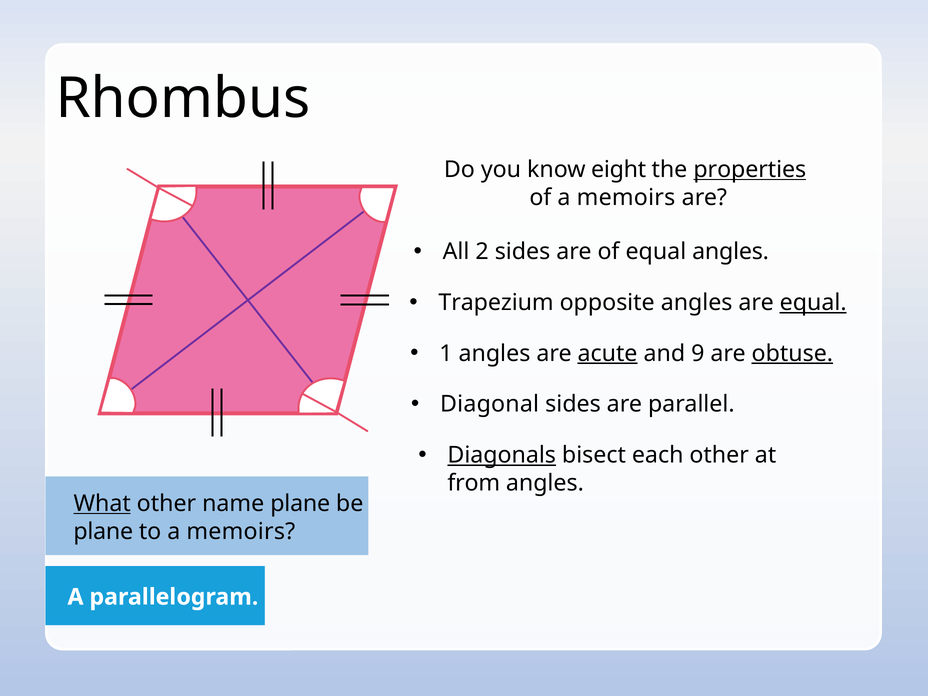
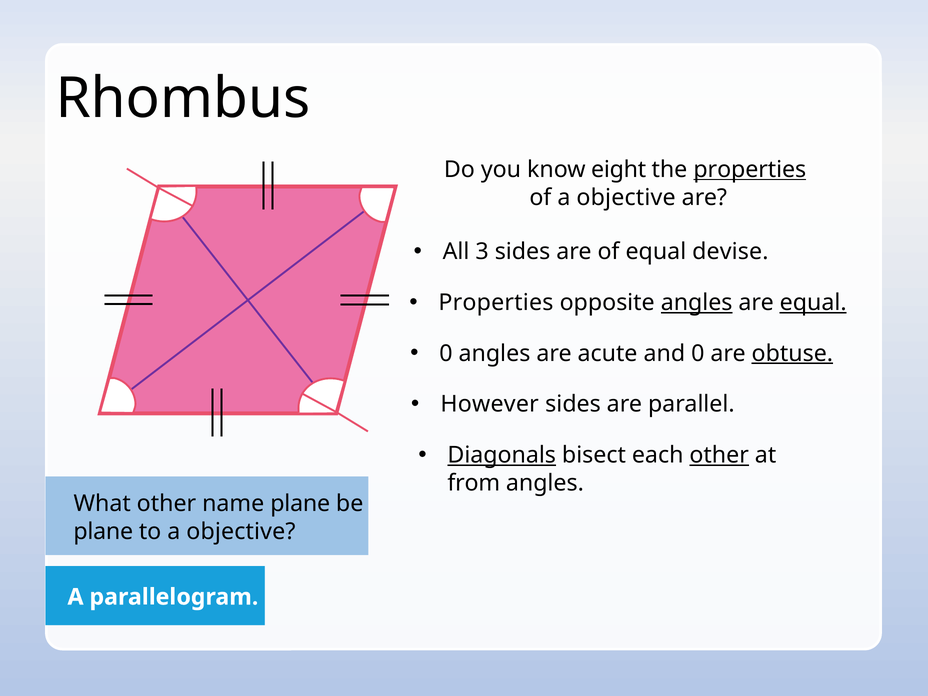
of a memoirs: memoirs -> objective (626, 197)
2: 2 -> 3 (482, 252)
equal angles: angles -> devise (730, 252)
Trapezium: Trapezium -> Properties (496, 303)
angles underline: none -> present (697, 303)
1: 1 -> 0 (446, 353)
acute underline: present -> none (608, 353)
and 9: 9 -> 0 (698, 353)
Diagonal: Diagonal -> However (490, 404)
other underline: none -> present (719, 455)
What underline: present -> none (102, 504)
to a memoirs: memoirs -> objective (241, 531)
